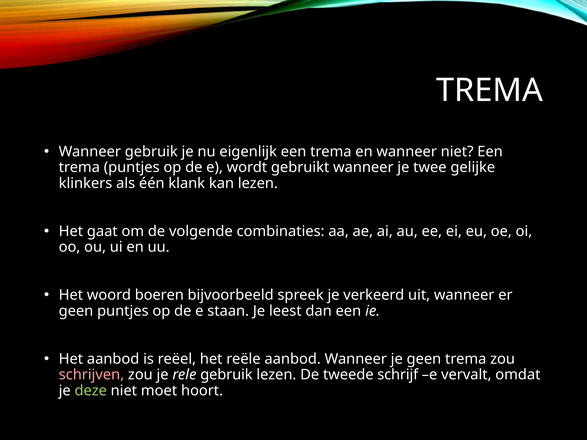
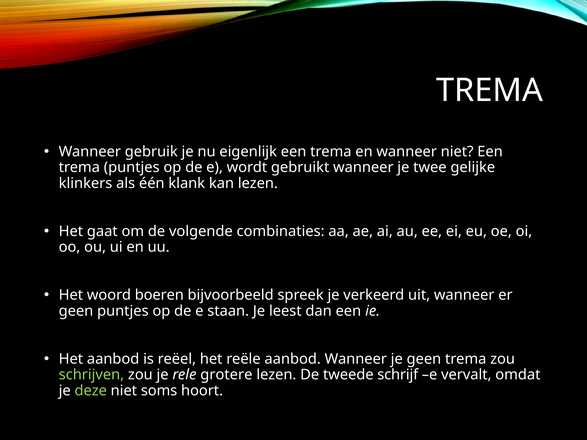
schrijven colour: pink -> light green (91, 375)
rele gebruik: gebruik -> grotere (226, 375)
moet: moet -> soms (159, 391)
